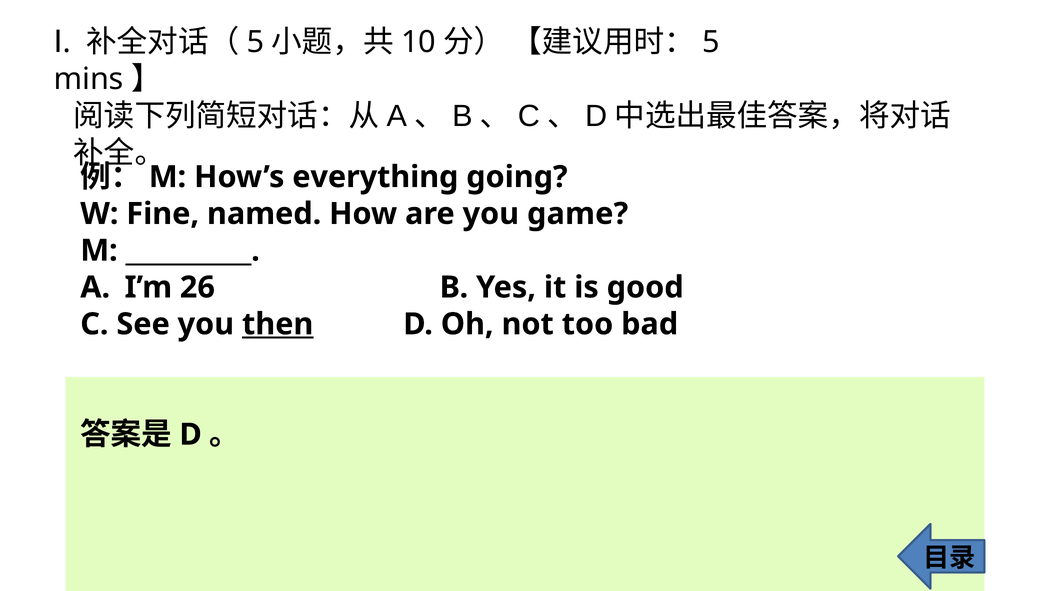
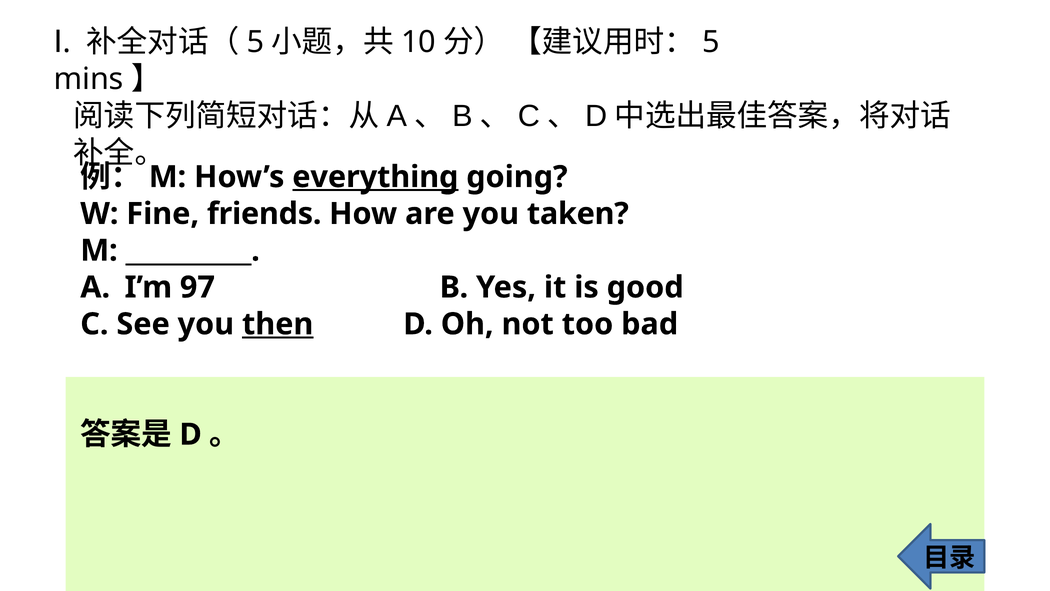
everything underline: none -> present (375, 177)
named: named -> friends (264, 214)
game: game -> taken (578, 214)
26: 26 -> 97 (197, 287)
